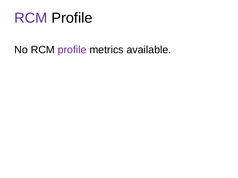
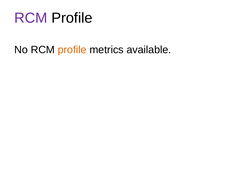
profile colour: purple -> orange (72, 50)
